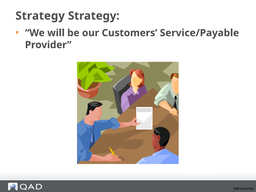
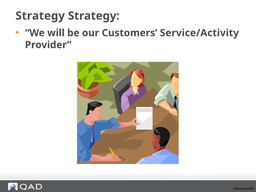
Service/Payable: Service/Payable -> Service/Activity (199, 33)
